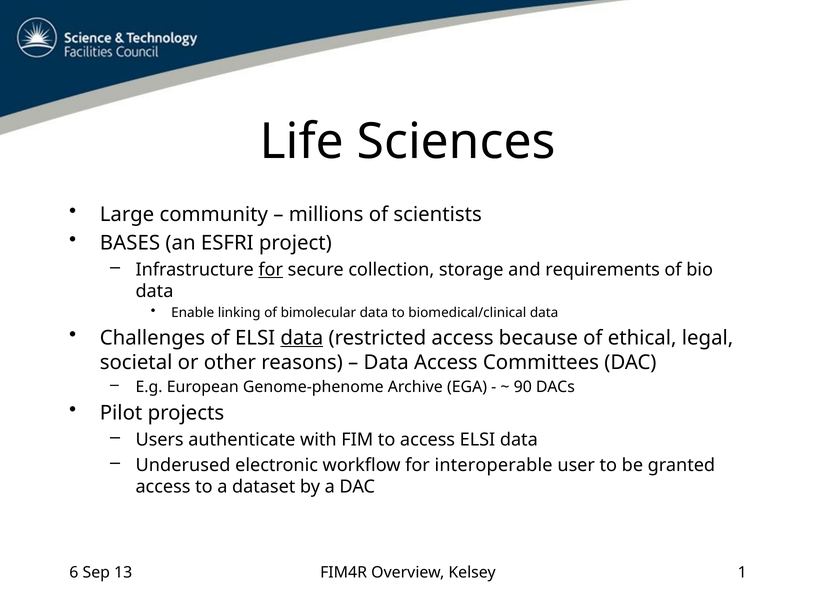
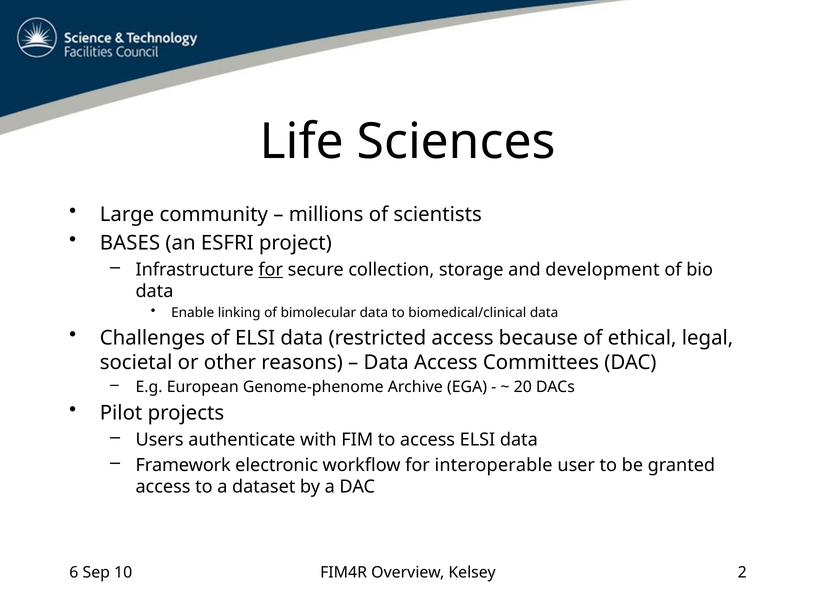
requirements: requirements -> development (602, 270)
data underline: present -> none (302, 338)
90: 90 -> 20 (523, 387)
Underused: Underused -> Framework (183, 465)
13: 13 -> 10 (123, 572)
1: 1 -> 2 (742, 572)
